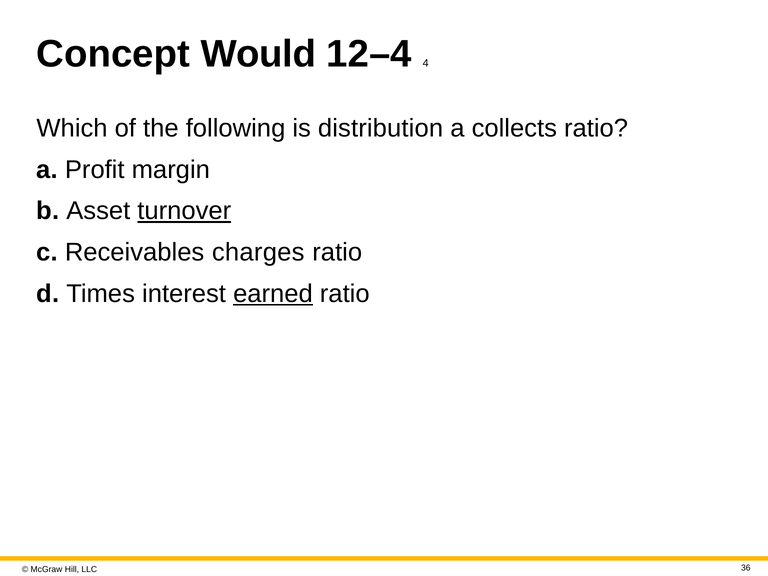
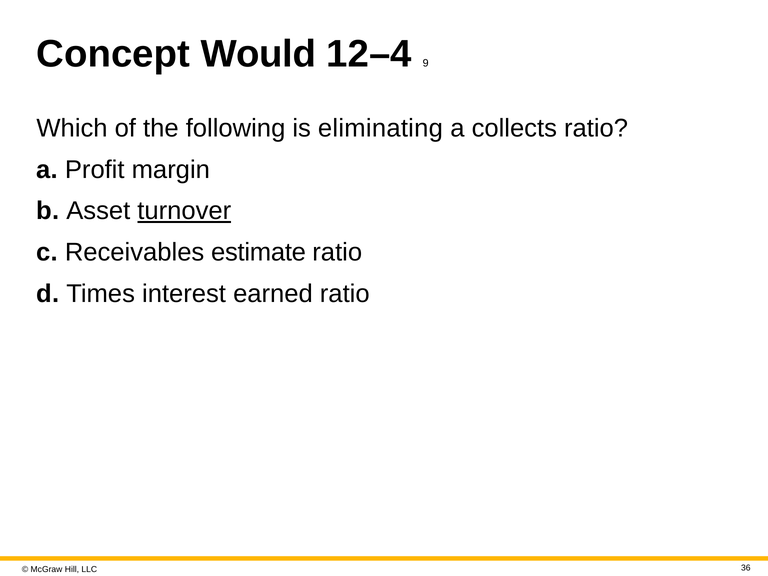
4: 4 -> 9 (426, 63)
distribution: distribution -> eliminating (380, 128)
charges: charges -> estimate (258, 252)
earned underline: present -> none (273, 294)
